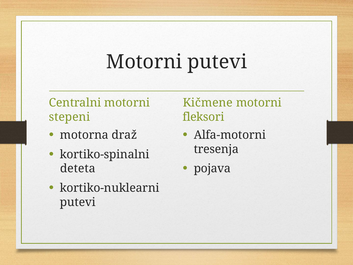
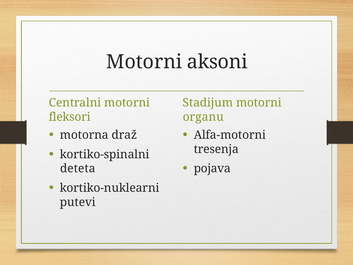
Motorni putevi: putevi -> aksoni (217, 62)
Kičmene: Kičmene -> Stadijum (208, 103)
stepeni: stepeni -> fleksori (70, 117)
fleksori: fleksori -> organu (203, 117)
